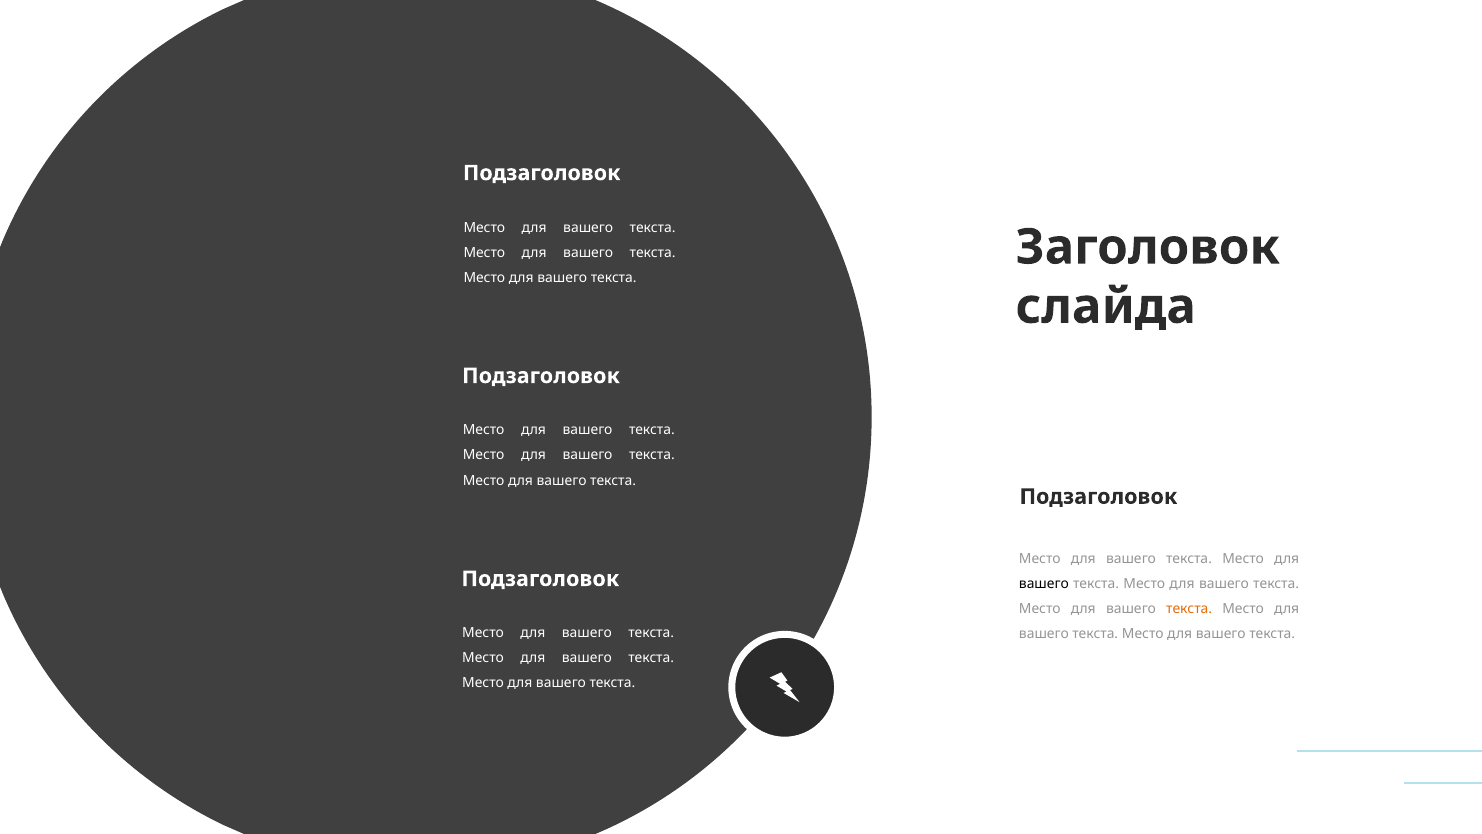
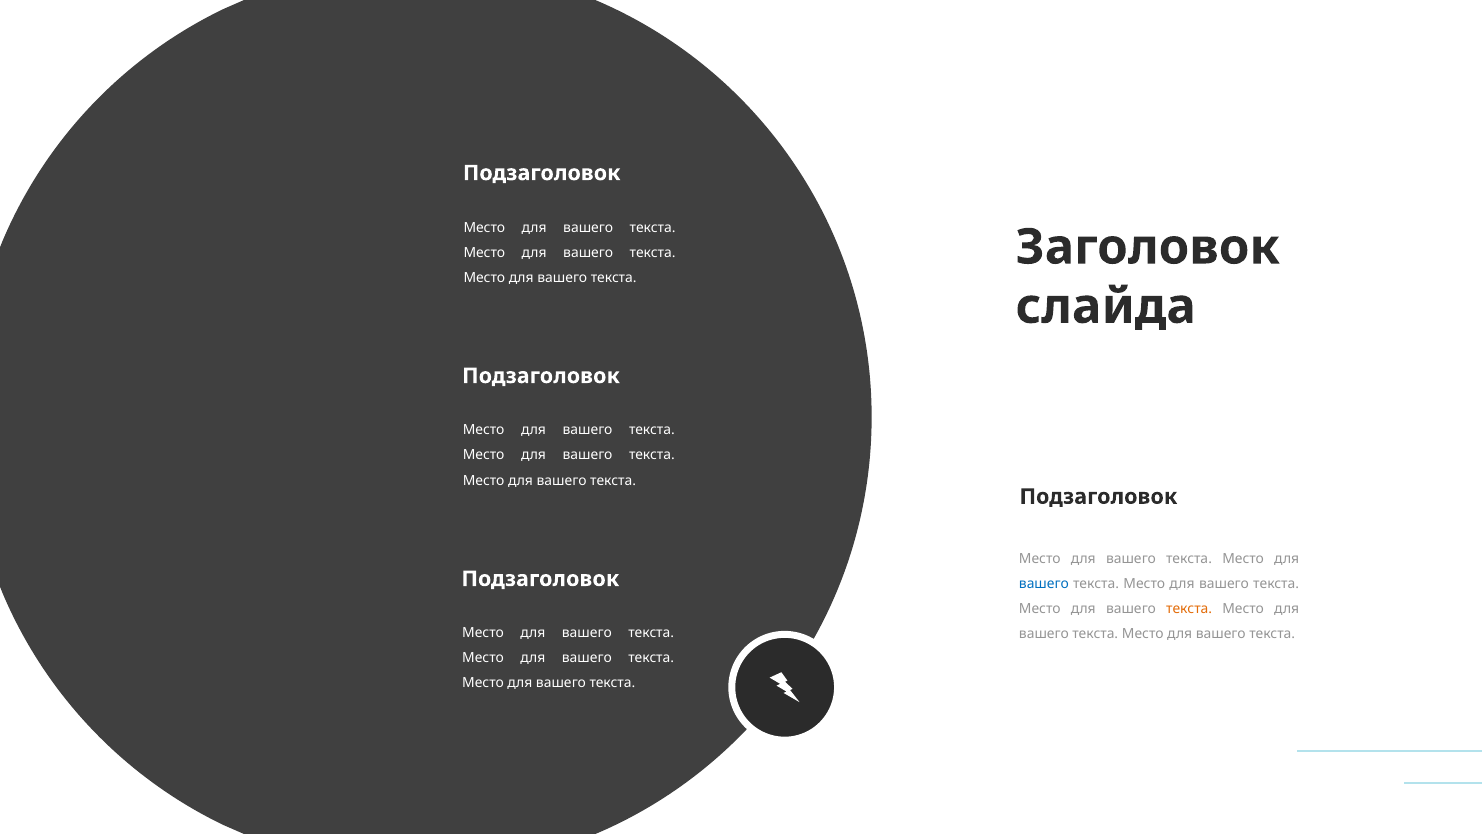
вашего colour: black -> blue (1044, 584)
